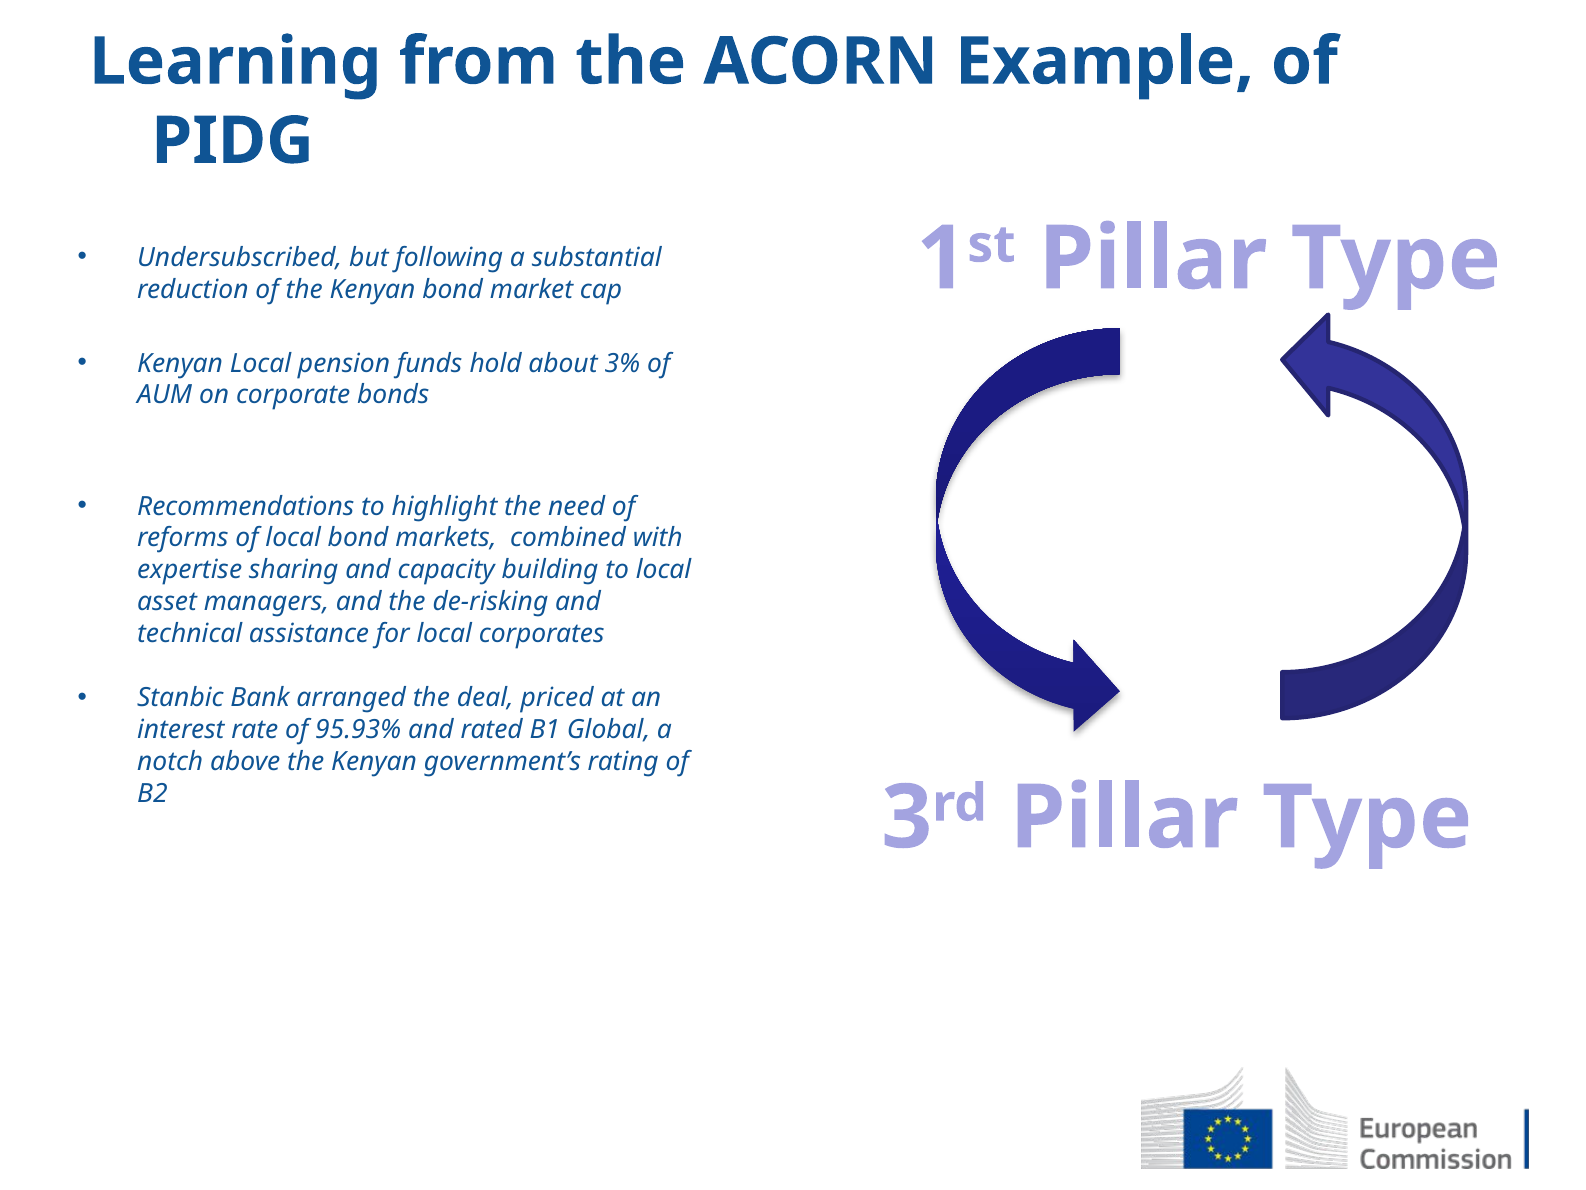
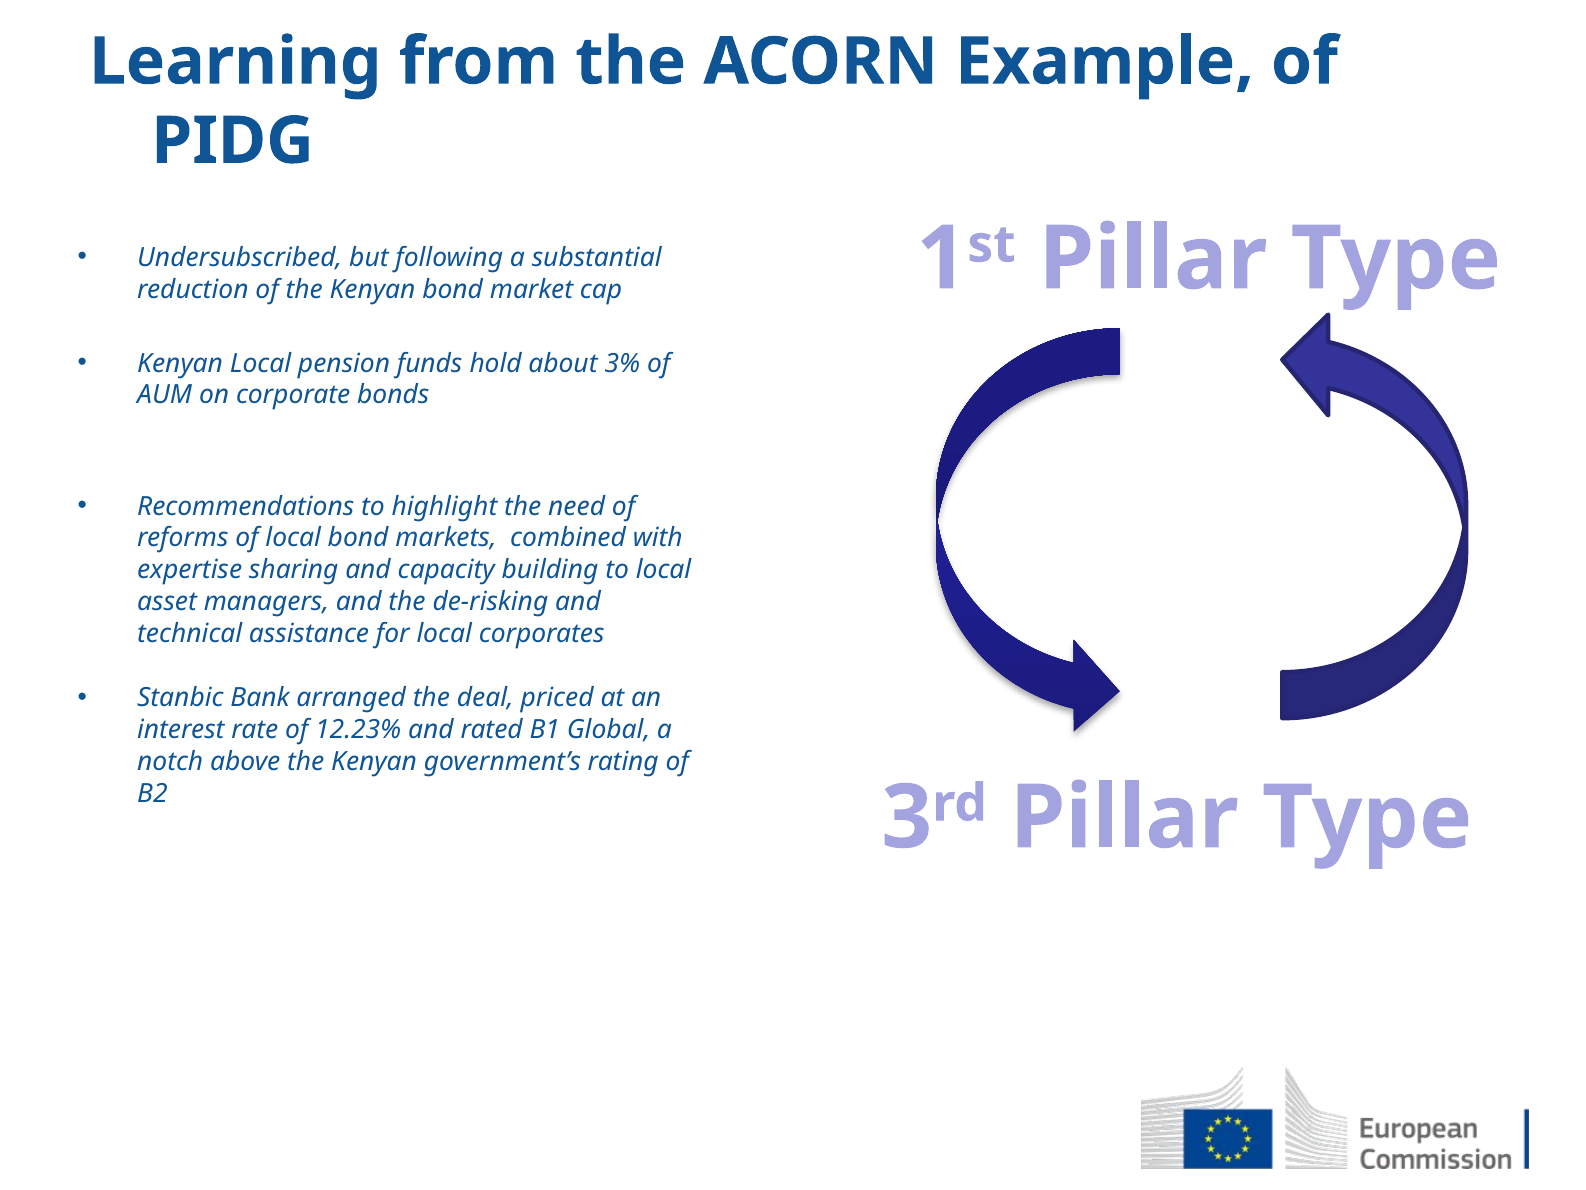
95.93%: 95.93% -> 12.23% (358, 730)
